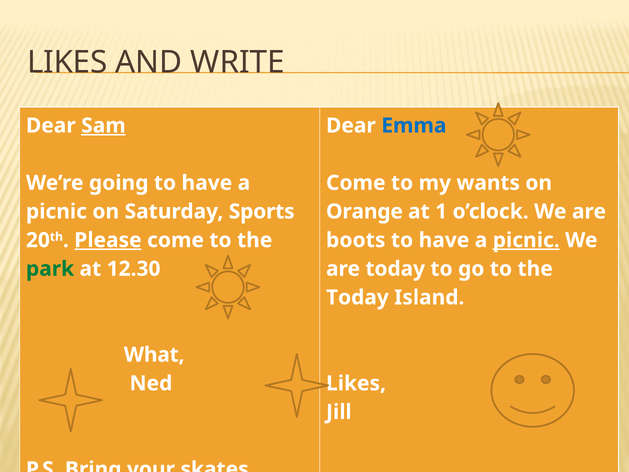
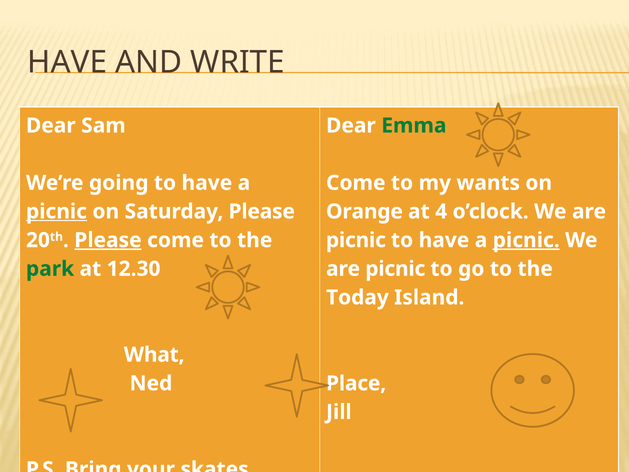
LIKES: LIKES -> HAVE (67, 62)
Sam underline: present -> none (103, 126)
Emma colour: blue -> green (414, 126)
picnic underline: none -> present (56, 211)
Saturday Sports: Sports -> Please (262, 211)
1: 1 -> 4 (441, 211)
boots: boots -> picnic (356, 240)
today: today -> picnic (395, 269)
Likes: Likes -> Place (356, 383)
